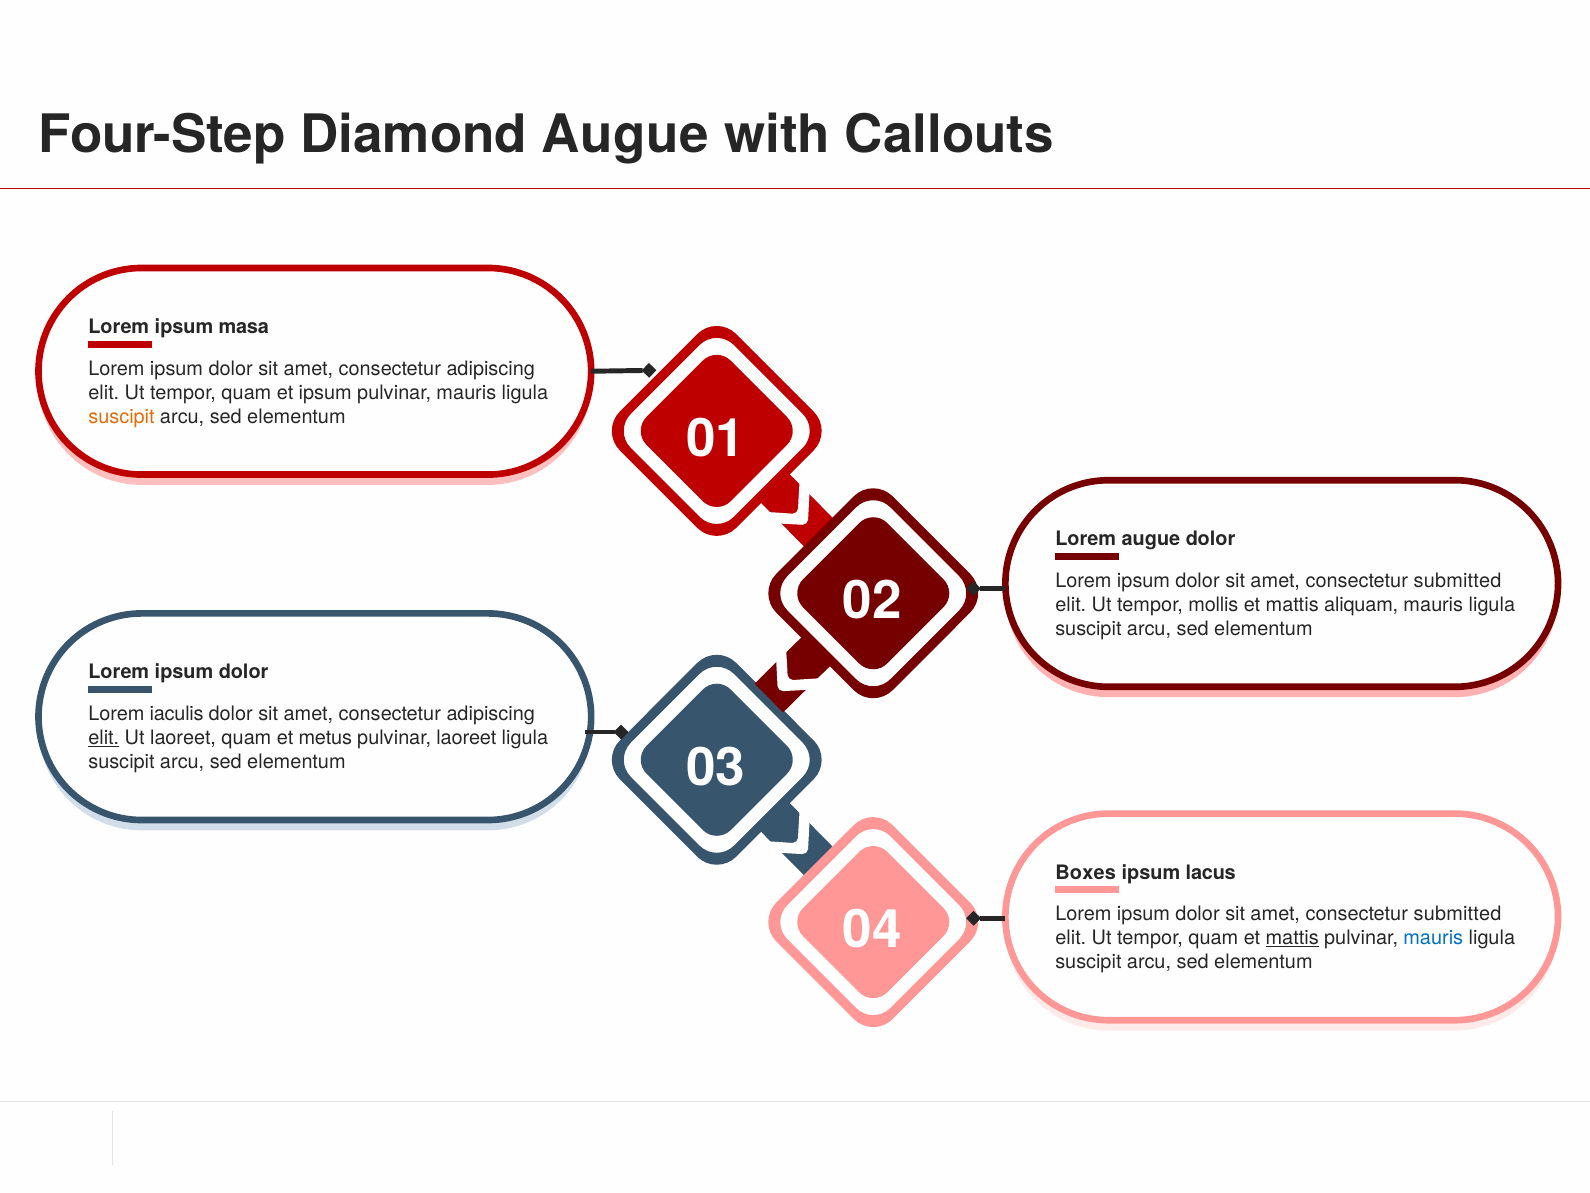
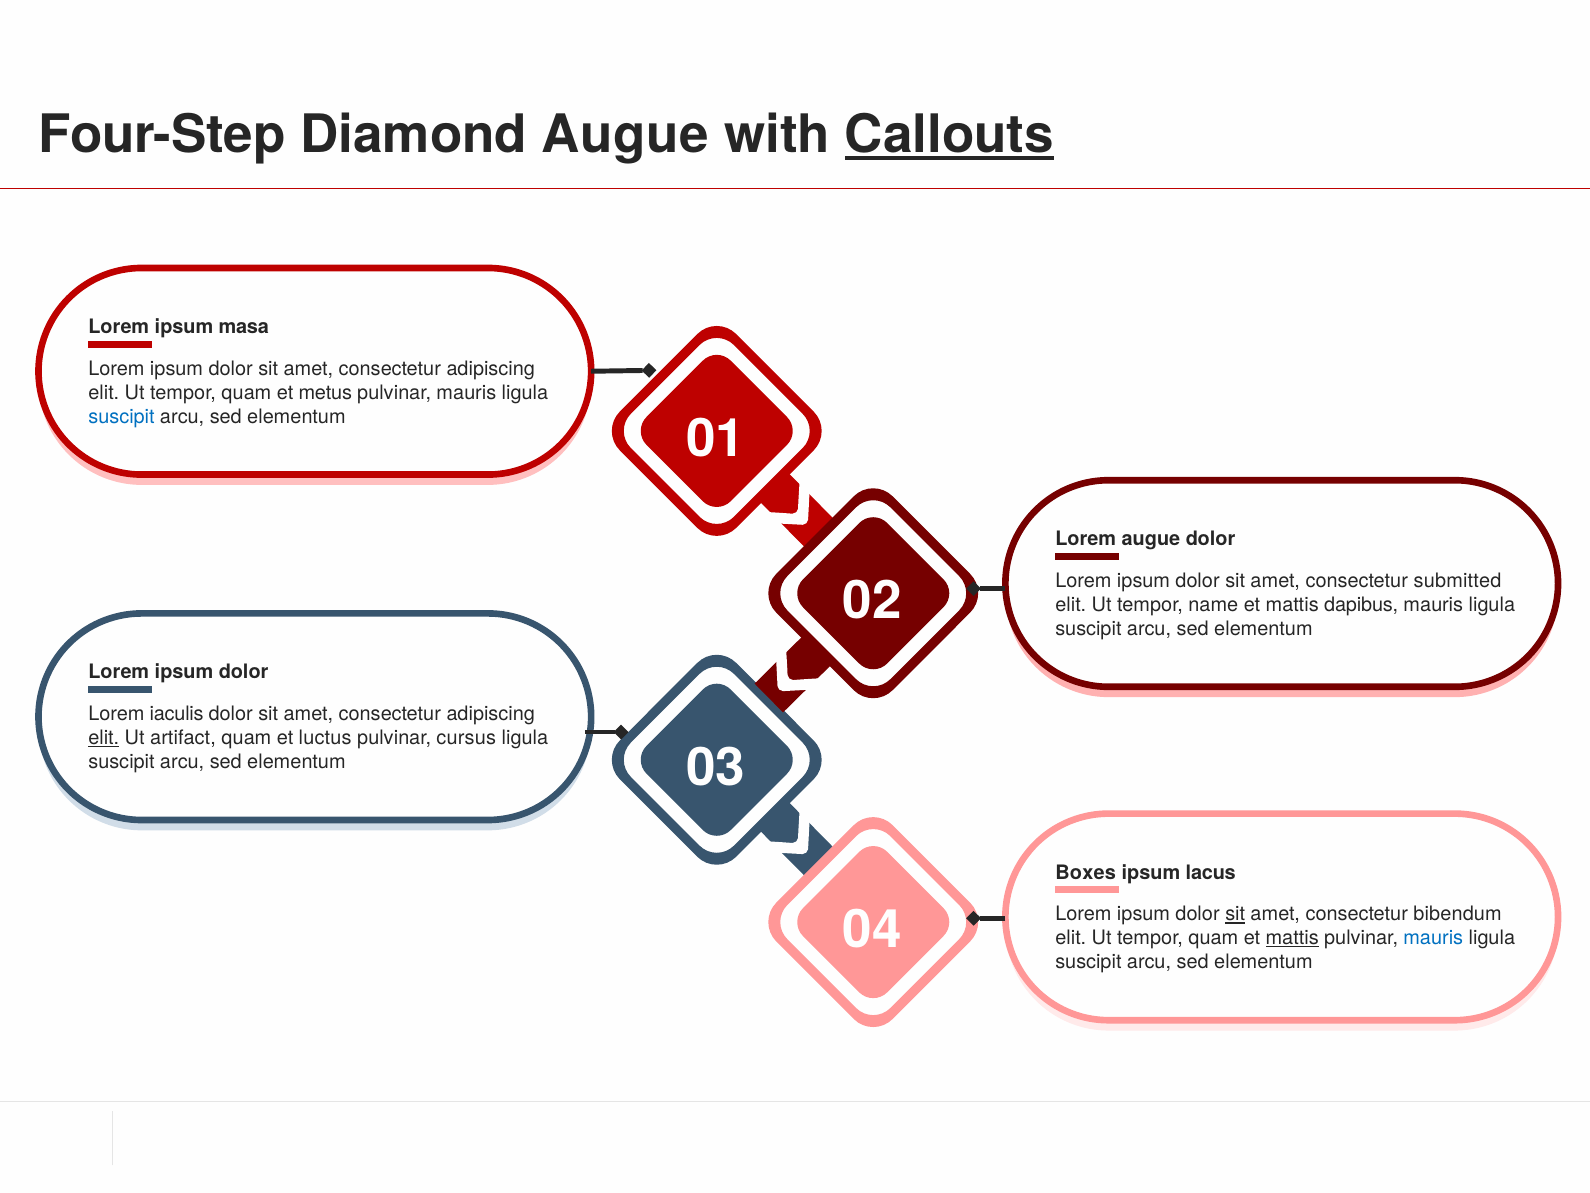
Callouts underline: none -> present (949, 135)
et ipsum: ipsum -> metus (325, 392)
suscipit colour: orange -> blue (122, 416)
mollis: mollis -> name (1213, 605)
aliquam: aliquam -> dapibus (1361, 605)
Ut laoreet: laoreet -> artifact (183, 738)
metus: metus -> luctus (325, 738)
pulvinar laoreet: laoreet -> cursus (466, 738)
sit underline: none -> present (1235, 914)
submitted: submitted -> bibendum (1458, 914)
